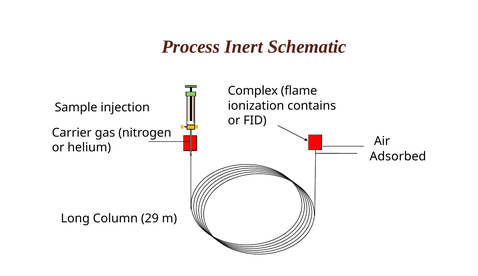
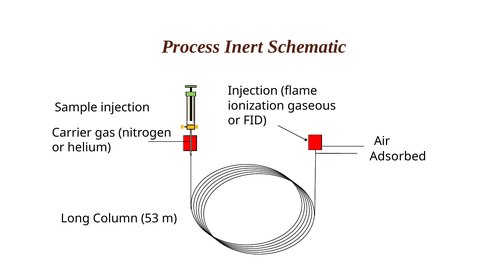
Complex: Complex -> Injection (253, 91)
contains: contains -> gaseous (312, 106)
29: 29 -> 53 (150, 218)
